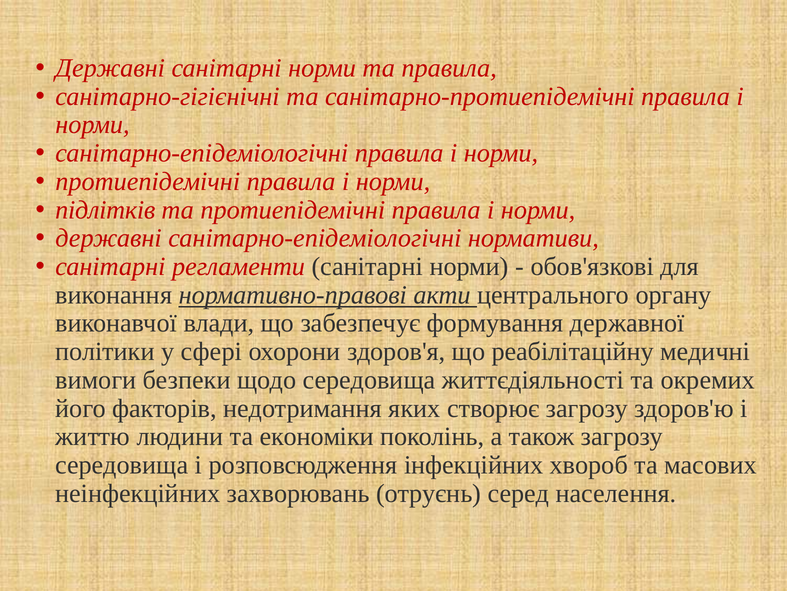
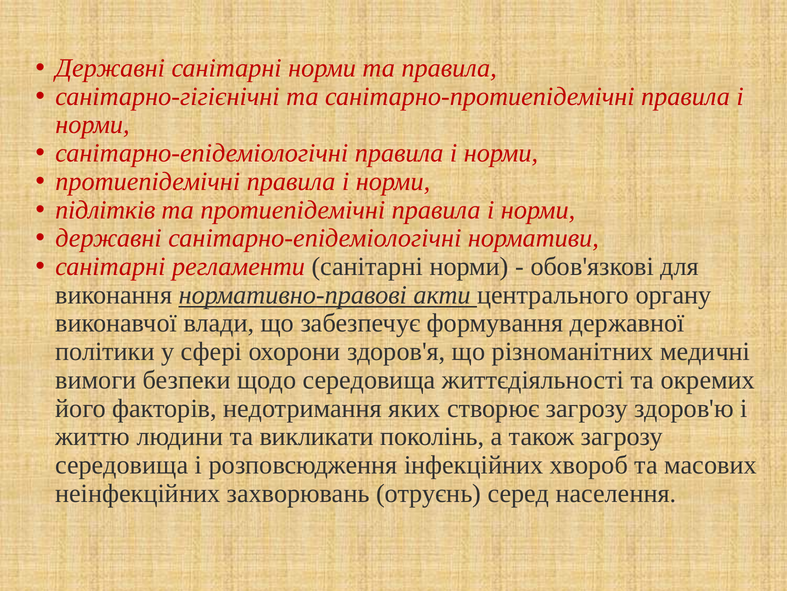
реабілітаційну: реабілітаційну -> різноманітних (573, 351)
економіки: економіки -> викликати (317, 436)
